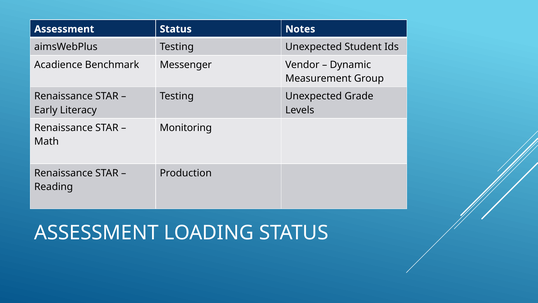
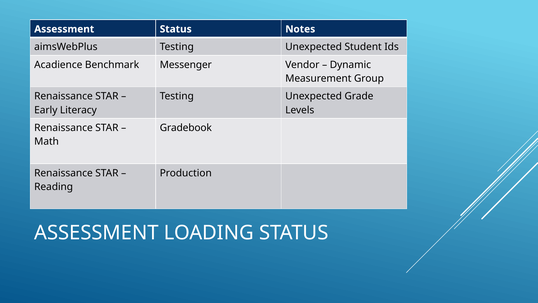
Monitoring: Monitoring -> Gradebook (186, 128)
